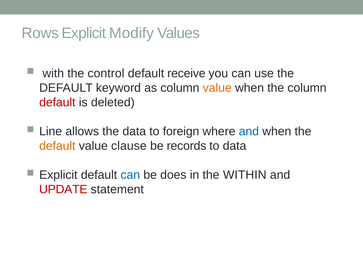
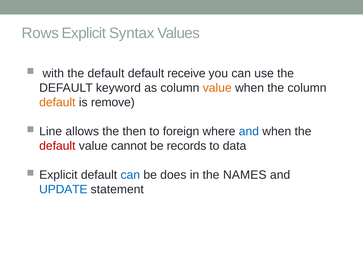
Modify: Modify -> Syntax (132, 33)
with the control: control -> default (106, 73)
default colour: red -> orange (57, 102)
deleted: deleted -> remove (113, 102)
the data: data -> then (134, 132)
default colour: orange -> red (57, 146)
clause: clause -> cannot (129, 146)
WITHIN: WITHIN -> NAMES (245, 175)
UPDATE colour: red -> blue (63, 190)
